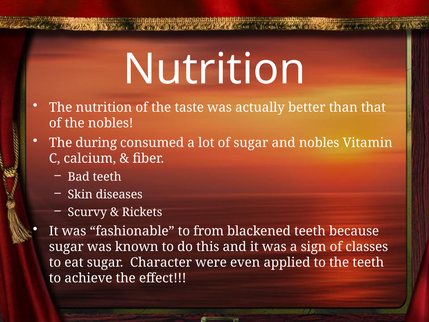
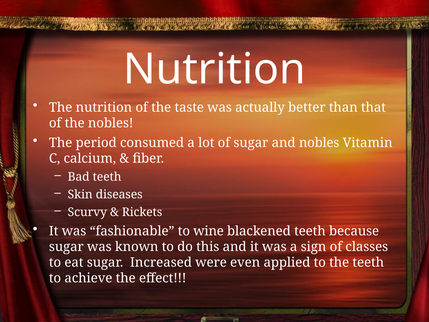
during: during -> period (96, 143)
from: from -> wine (209, 231)
Character: Character -> Increased (161, 262)
